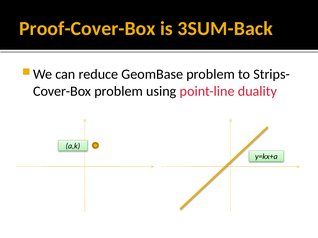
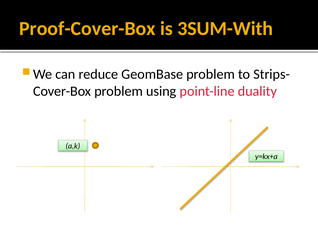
3SUM-Back: 3SUM-Back -> 3SUM-With (225, 29)
